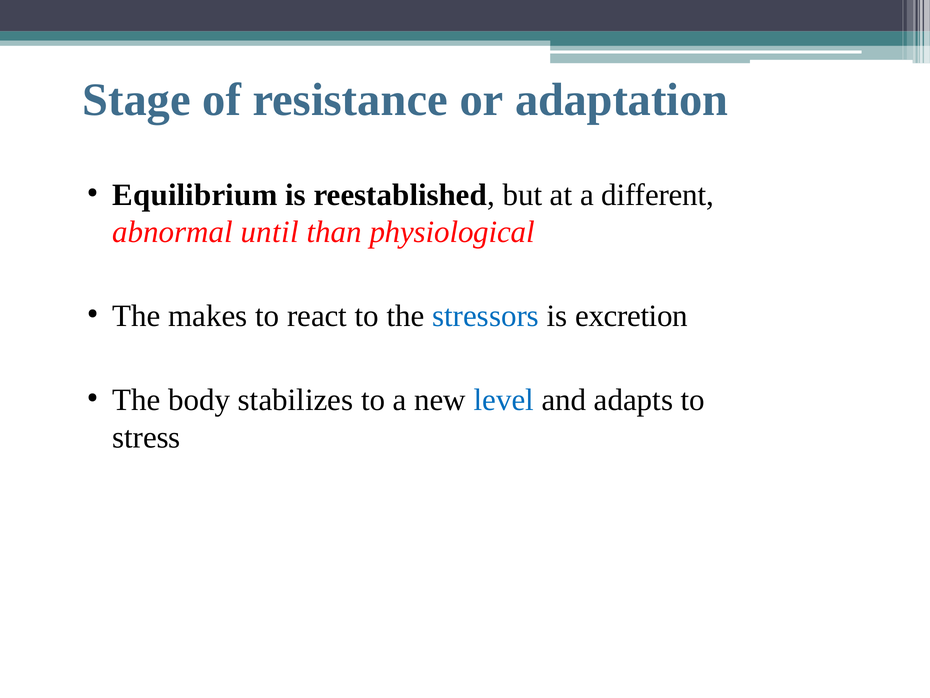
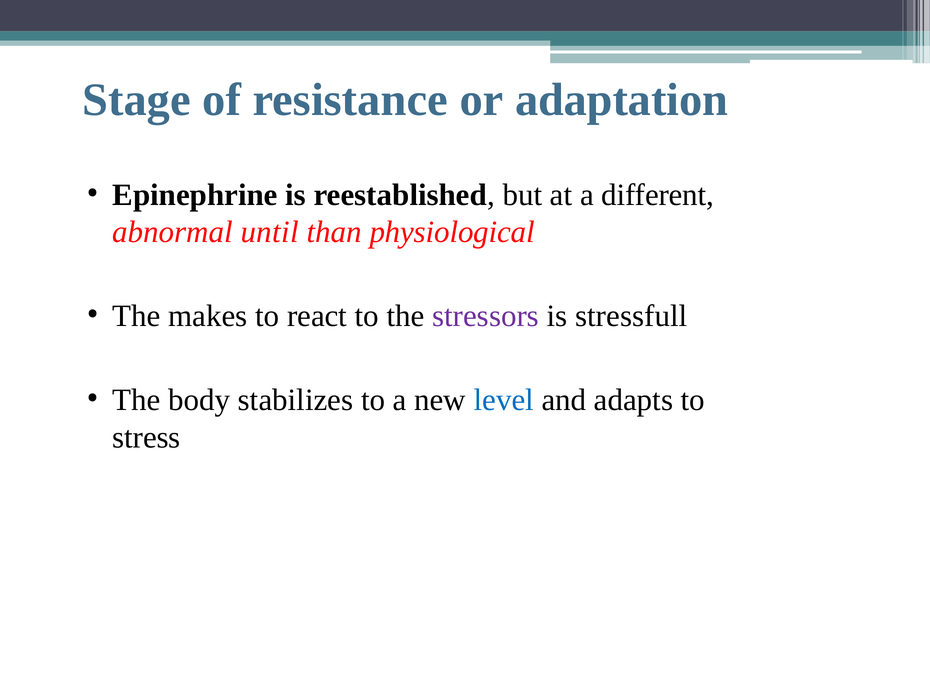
Equilibrium: Equilibrium -> Epinephrine (195, 195)
stressors colour: blue -> purple (486, 316)
excretion: excretion -> stressfull (631, 316)
